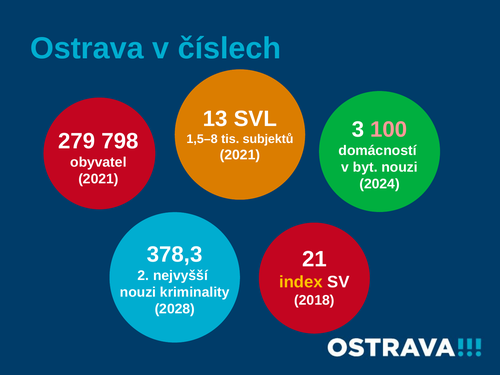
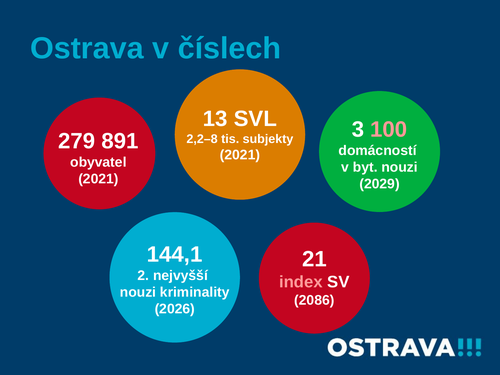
798: 798 -> 891 (120, 141)
1,5–8: 1,5–8 -> 2,2–8 (202, 139)
subjektů: subjektů -> subjekty (268, 139)
2024: 2024 -> 2029 (380, 184)
378,3: 378,3 -> 144,1 (175, 254)
index colour: yellow -> pink (301, 282)
2018: 2018 -> 2086 (314, 300)
2028: 2028 -> 2026 (175, 309)
